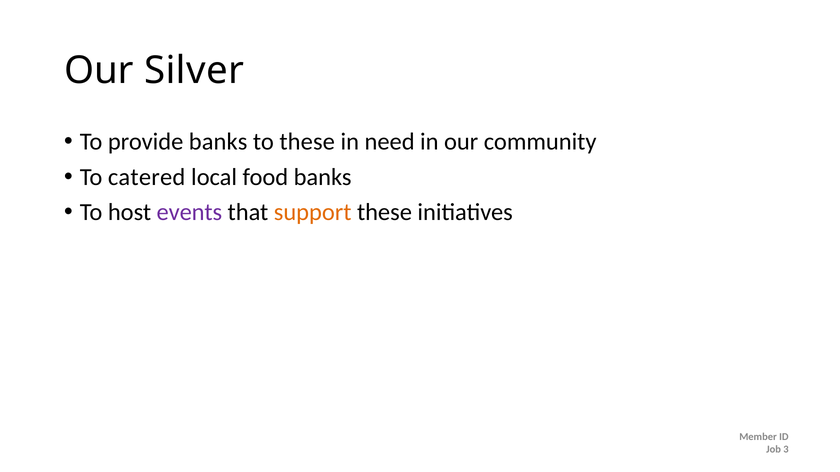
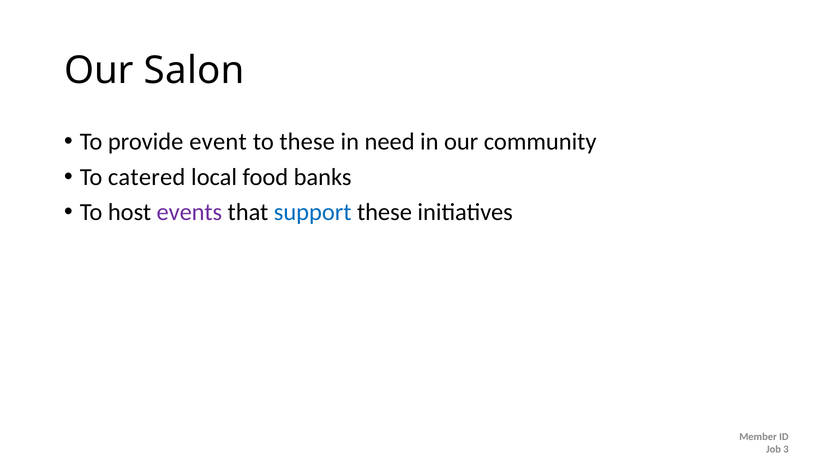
Silver: Silver -> Salon (194, 71)
provide banks: banks -> event (218, 142)
support colour: orange -> blue (313, 212)
